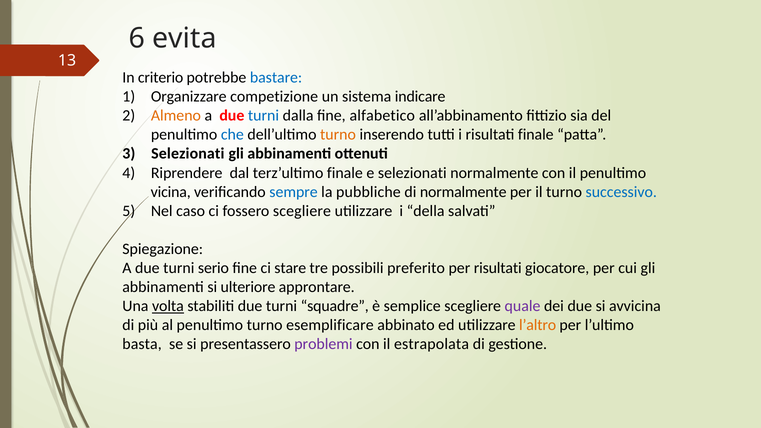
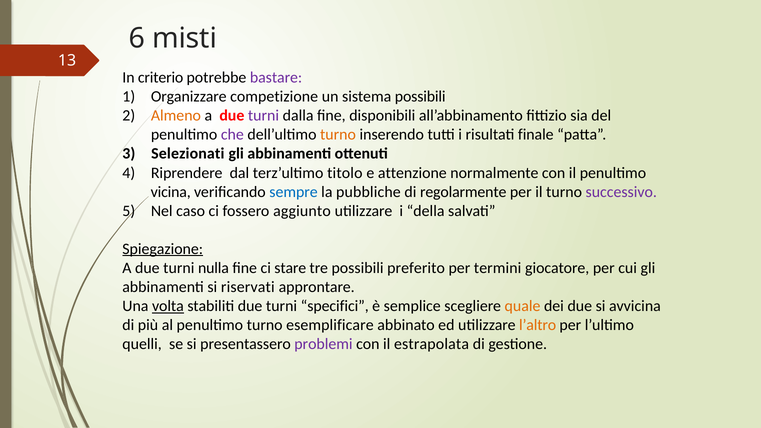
evita: evita -> misti (185, 38)
bastare colour: blue -> purple (276, 78)
sistema indicare: indicare -> possibili (420, 97)
turni colour: blue -> purple (263, 116)
alfabetico: alfabetico -> disponibili (382, 116)
che colour: blue -> purple (232, 135)
terz’ultimo finale: finale -> titolo (345, 173)
e selezionati: selezionati -> attenzione (412, 173)
di normalmente: normalmente -> regolarmente (463, 192)
successivo colour: blue -> purple (621, 192)
fossero scegliere: scegliere -> aggiunto (302, 211)
Spiegazione underline: none -> present (163, 249)
serio: serio -> nulla (213, 268)
per risultati: risultati -> termini (498, 268)
ulteriore: ulteriore -> riservati (248, 287)
squadre: squadre -> specifici (335, 306)
quale colour: purple -> orange (523, 306)
basta: basta -> quelli (142, 344)
